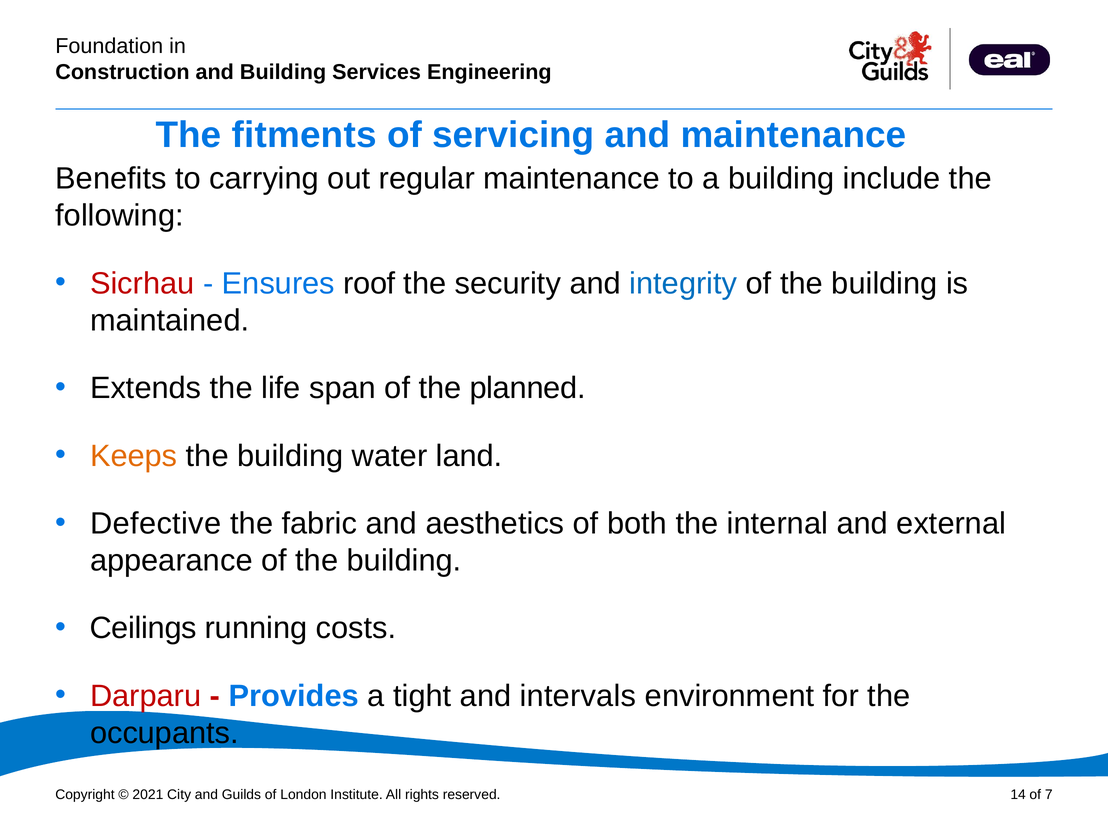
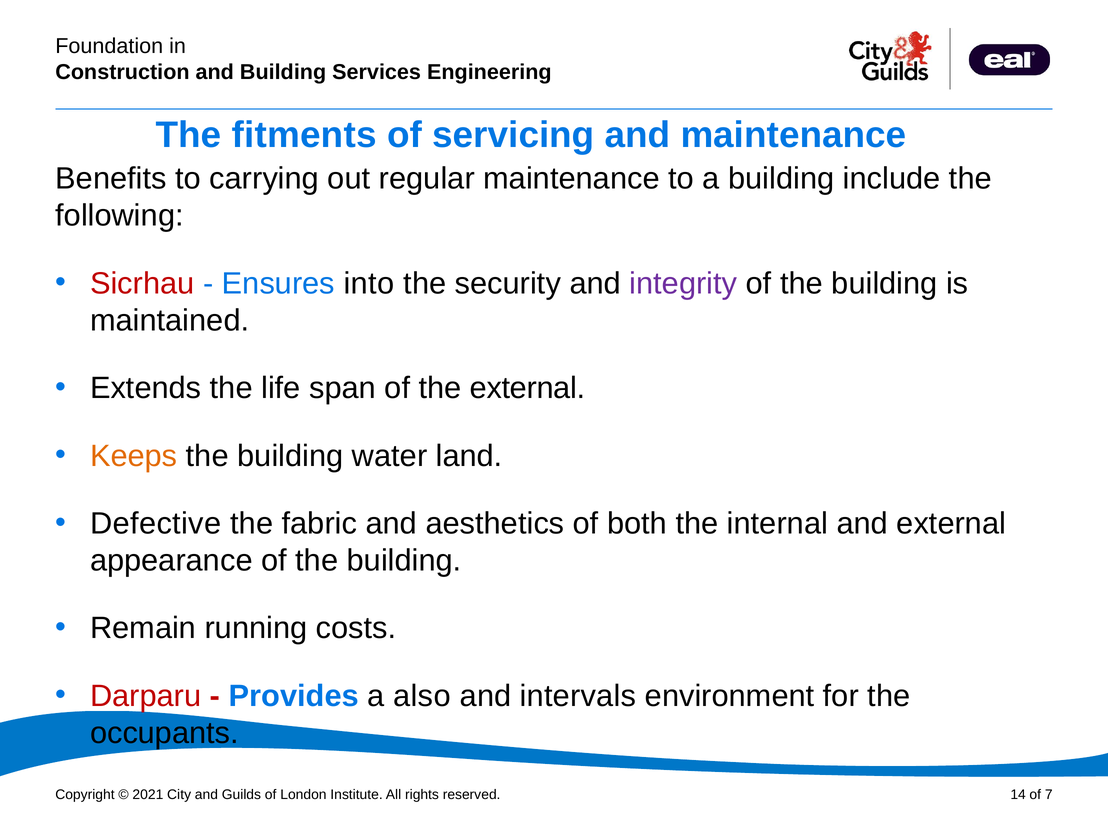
roof: roof -> into (369, 283)
integrity colour: blue -> purple (683, 283)
the planned: planned -> external (528, 388)
Ceilings: Ceilings -> Remain (143, 628)
tight: tight -> also (422, 696)
